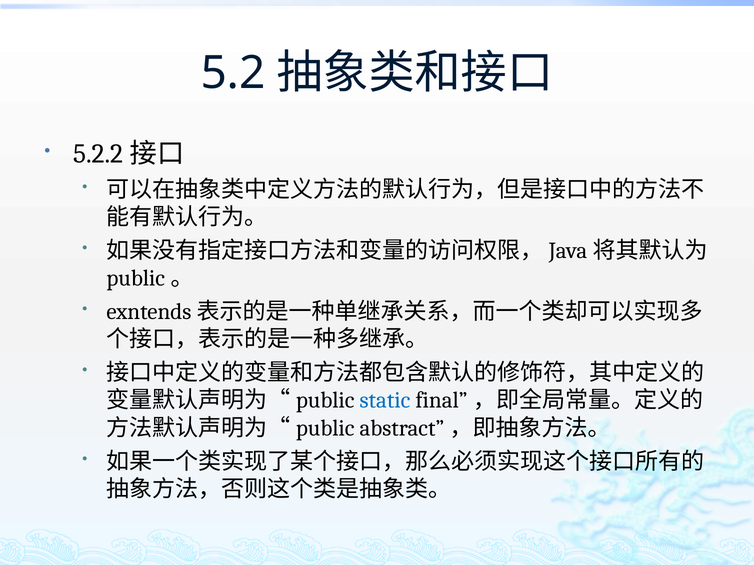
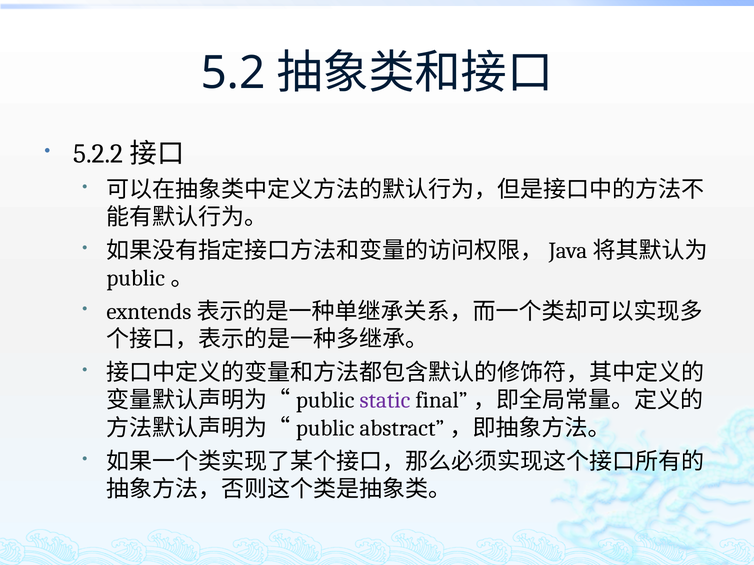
static colour: blue -> purple (385, 401)
